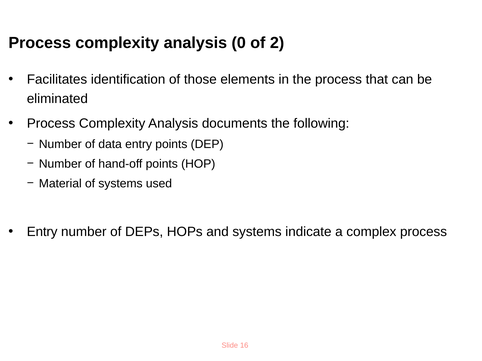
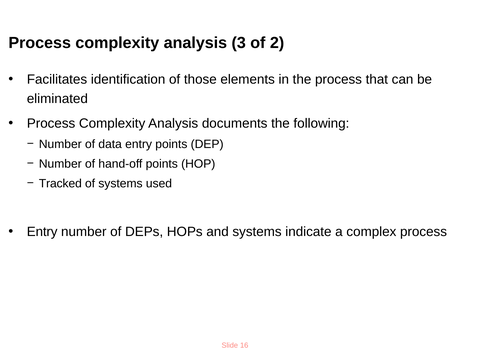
0: 0 -> 3 (239, 43)
Material: Material -> Tracked (60, 184)
